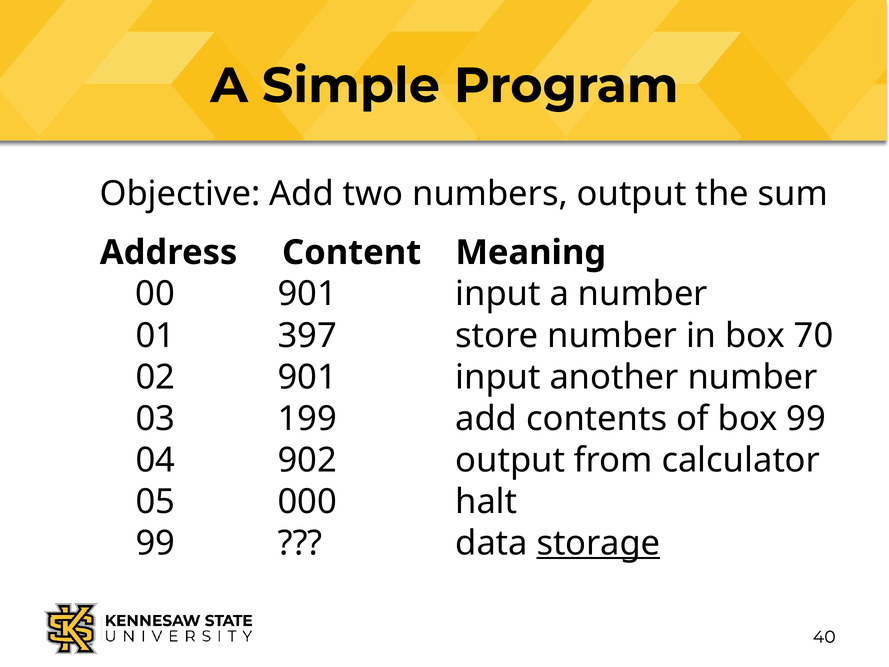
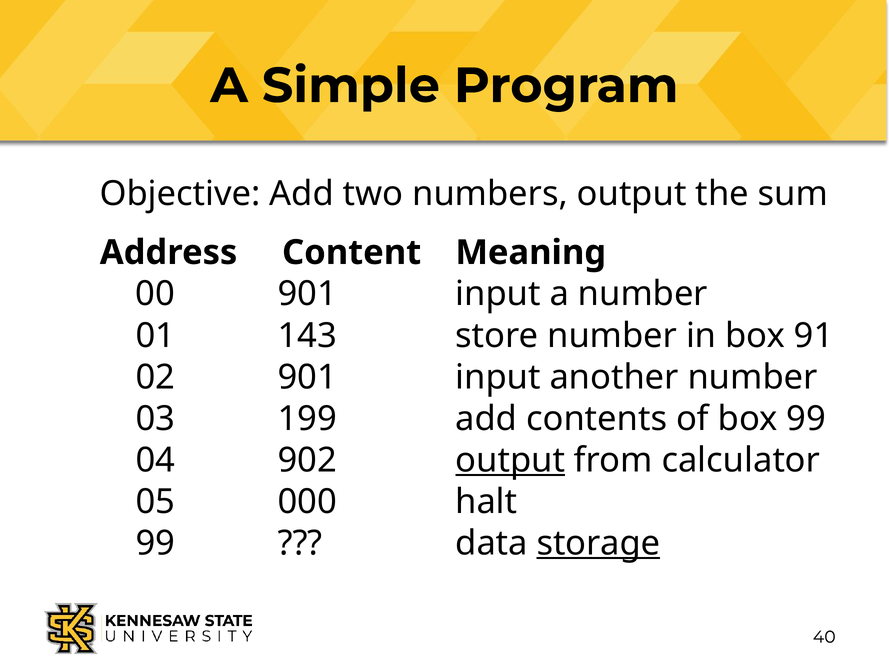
397: 397 -> 143 (307, 335)
70: 70 -> 91 (814, 335)
output underline: none -> present (510, 460)
